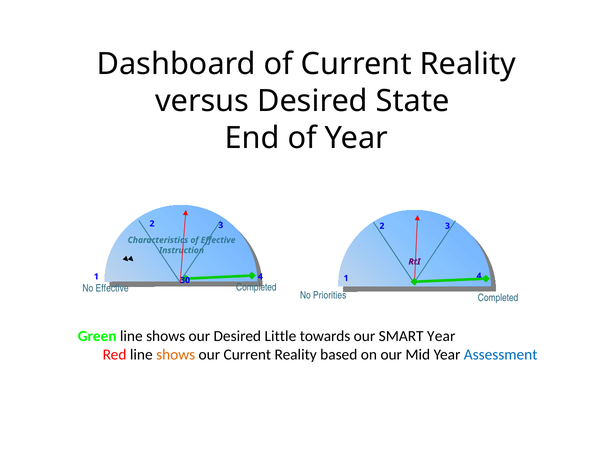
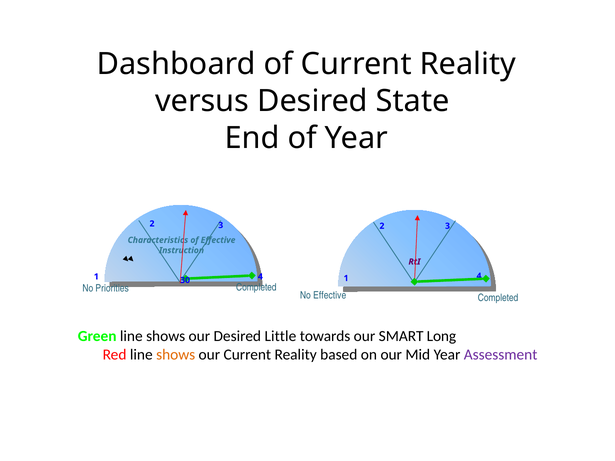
No Effective: Effective -> Priorities (112, 289)
No Priorities: Priorities -> Effective (330, 296)
SMART Year: Year -> Long (441, 336)
Assessment colour: blue -> purple (501, 355)
